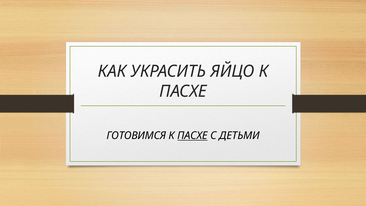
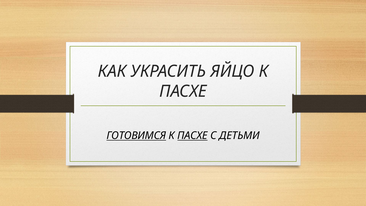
ГОТОВИМСЯ underline: none -> present (136, 136)
